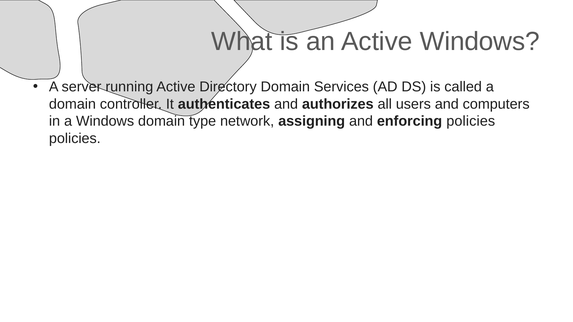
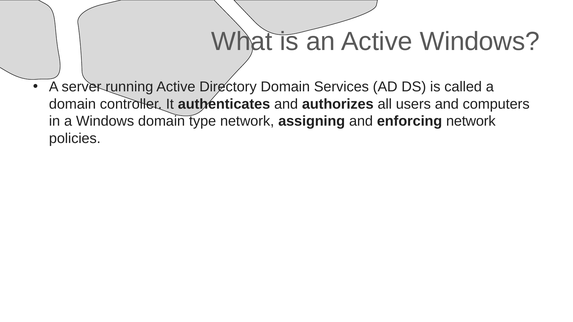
enforcing policies: policies -> network (471, 121)
